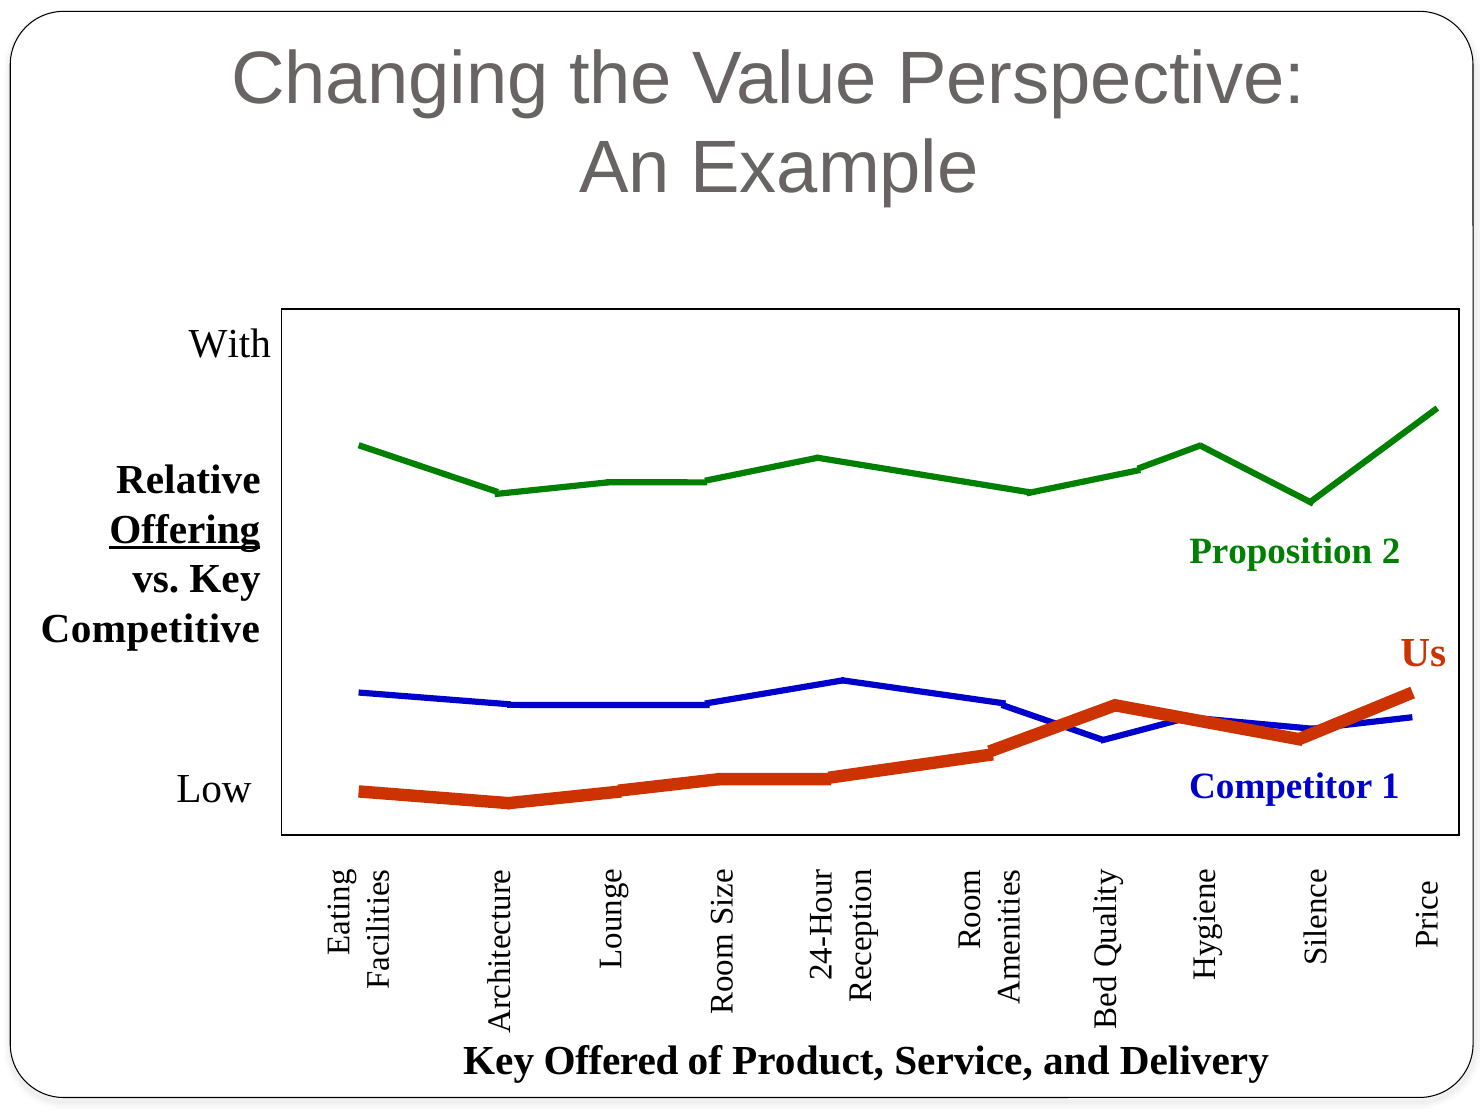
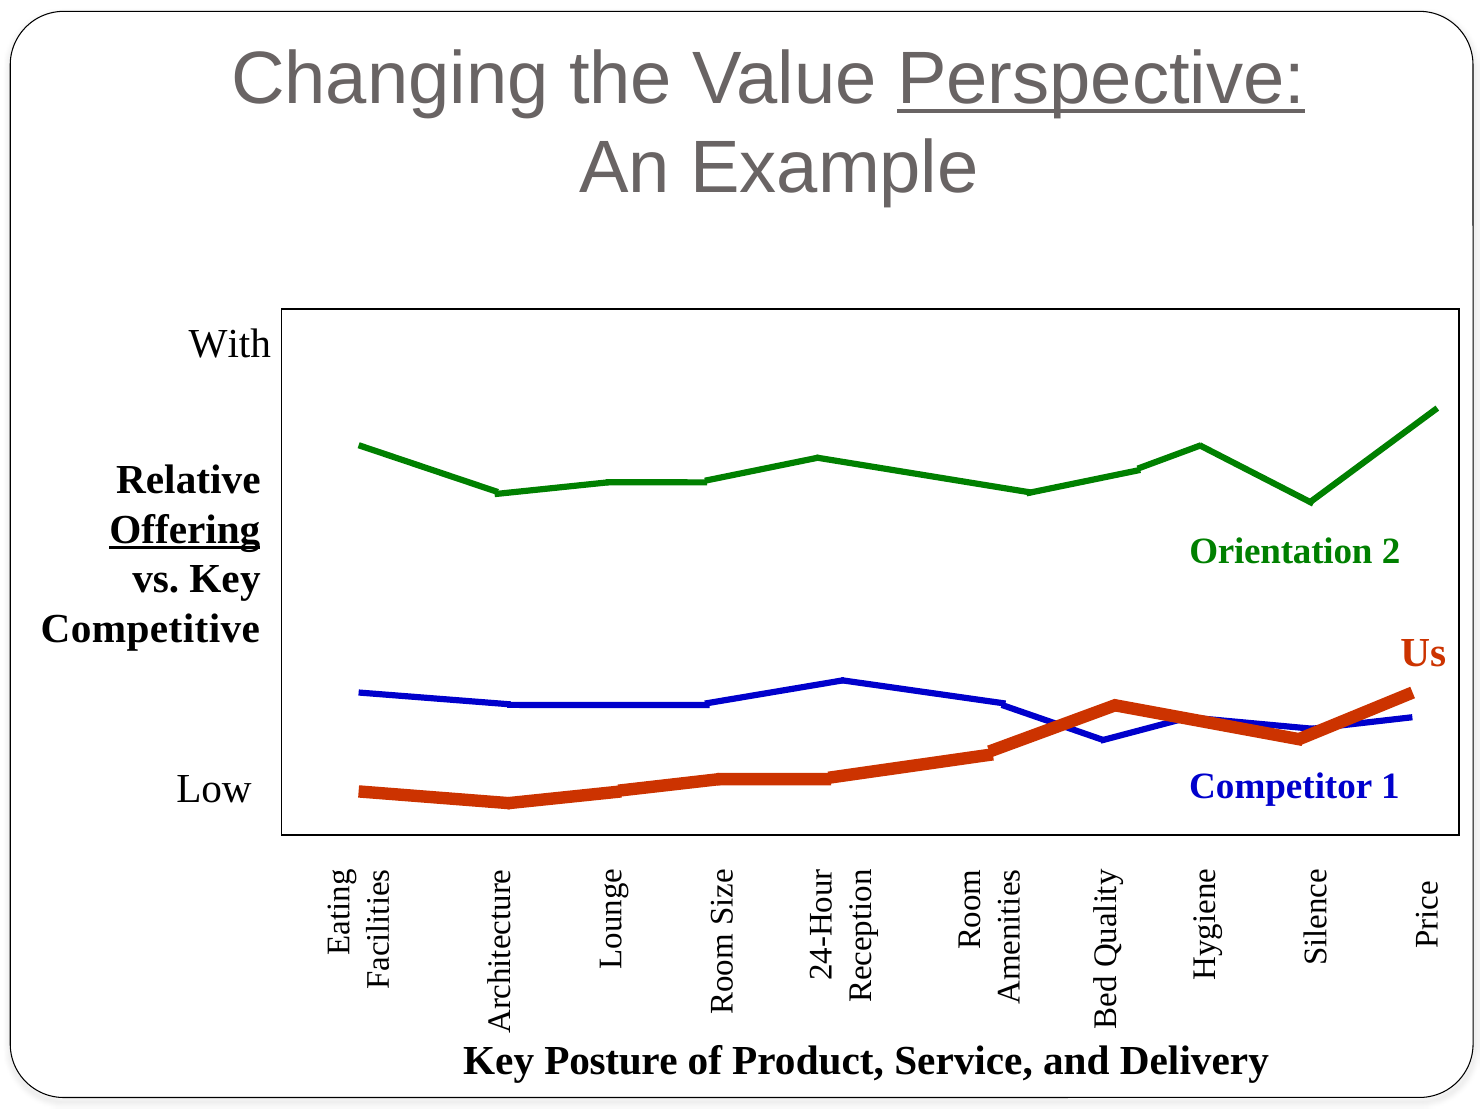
Perspective underline: none -> present (1101, 79)
Proposition: Proposition -> Orientation (1281, 552)
Offered: Offered -> Posture (611, 1061)
